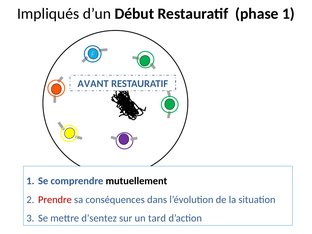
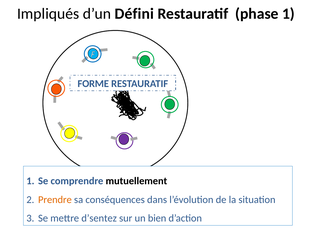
Début: Début -> Défini (134, 14)
AVANT: AVANT -> FORME (93, 84)
Prendre colour: red -> orange (55, 200)
tard: tard -> bien (157, 218)
